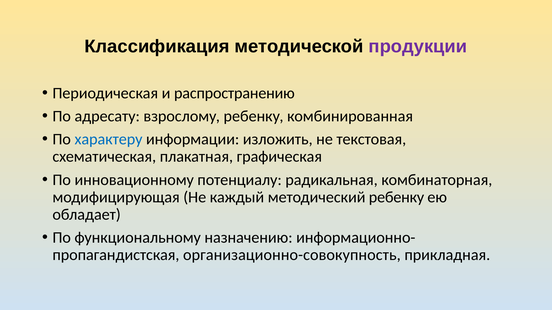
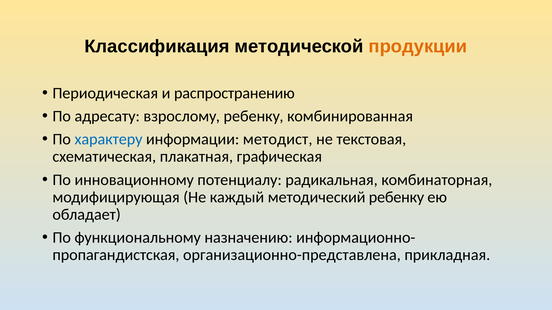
продукции colour: purple -> orange (418, 46)
изложить: изложить -> методист (278, 140)
организационно-совокупность: организационно-совокупность -> организационно-представлена (292, 255)
